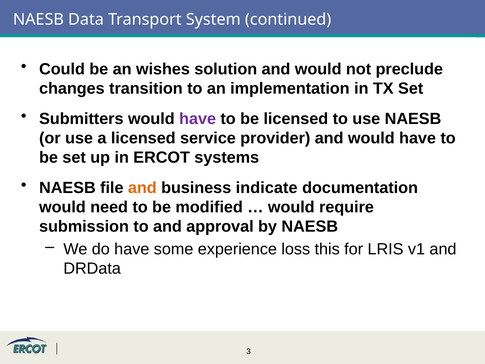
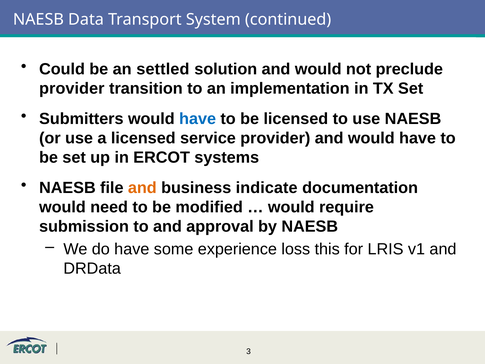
wishes: wishes -> settled (163, 69)
changes: changes -> provider (72, 88)
have colour: purple -> blue (198, 119)
